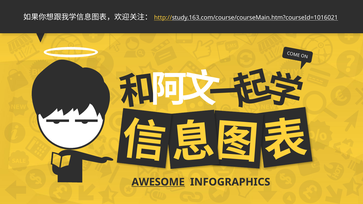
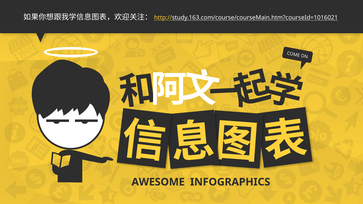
AWESOME underline: present -> none (158, 182)
